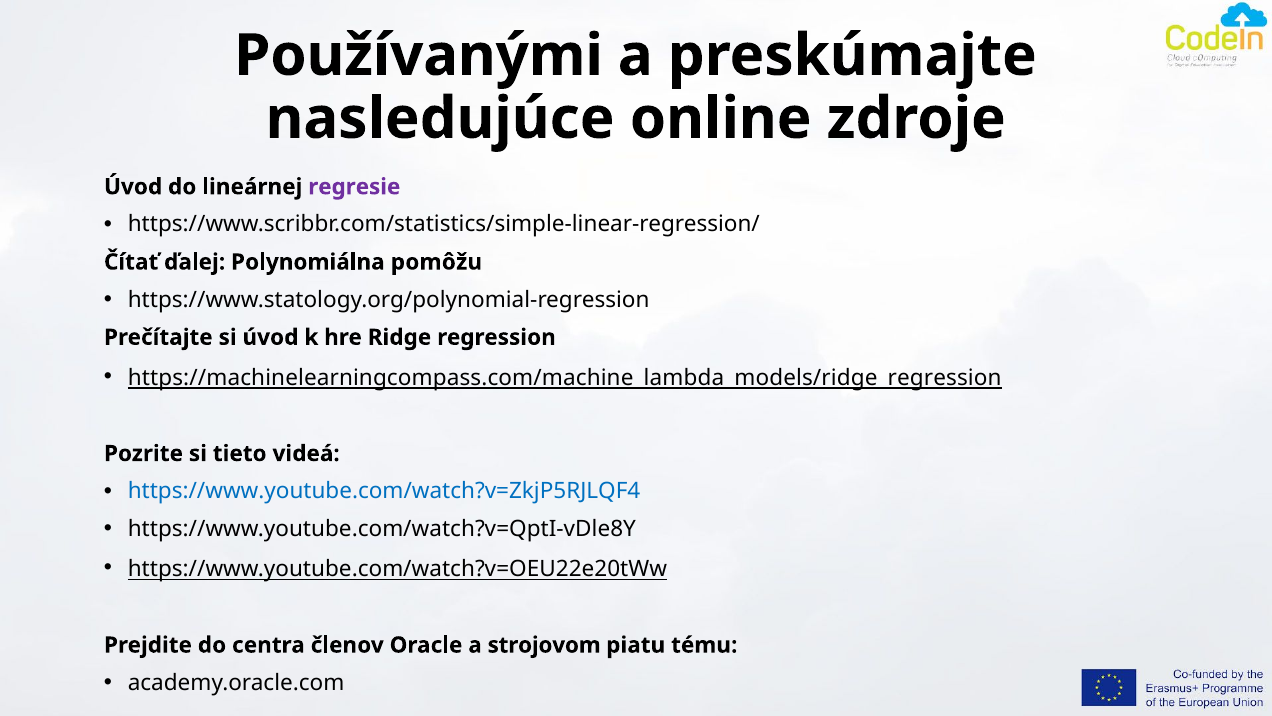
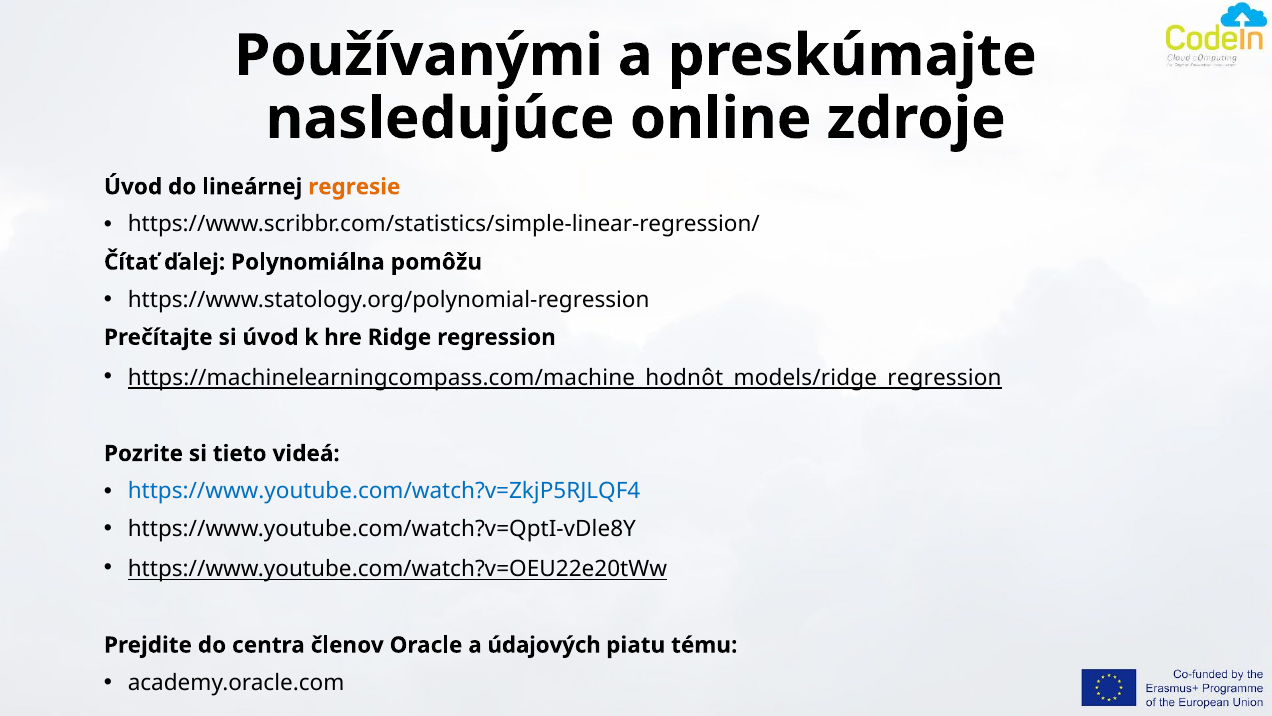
regresie colour: purple -> orange (354, 187)
https://machinelearningcompass.com/machine_lambda_models/ridge_regression: https://machinelearningcompass.com/machine_lambda_models/ridge_regression -> https://machinelearningcompass.com/machine_hodnôt_models/ridge_regression (565, 377)
strojovom: strojovom -> údajových (544, 645)
